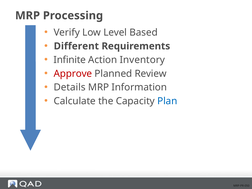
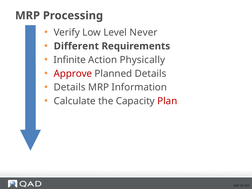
Based: Based -> Never (144, 32)
Inventory: Inventory -> Physically (142, 60)
Planned Review: Review -> Details (151, 74)
Plan colour: blue -> red (167, 101)
